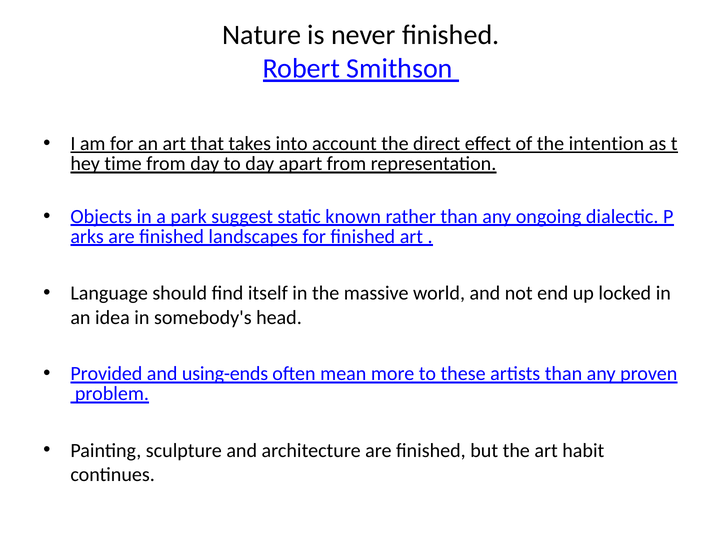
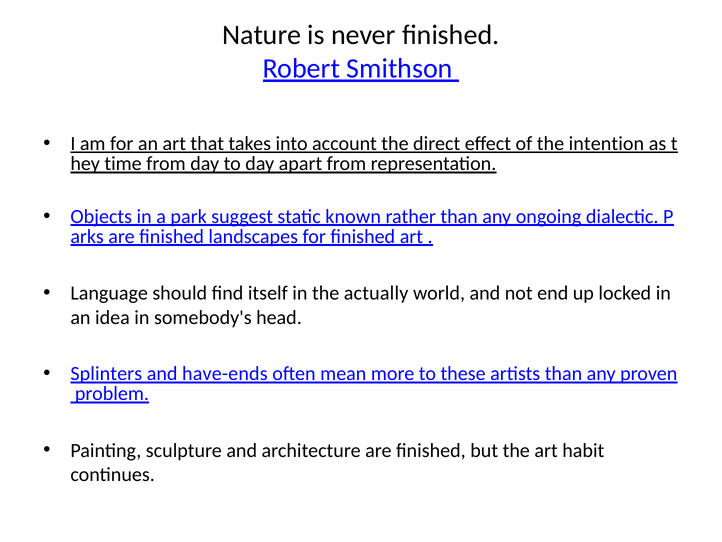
massive: massive -> actually (376, 293)
Provided: Provided -> Splinters (106, 373)
using-ends: using-ends -> have-ends (225, 373)
